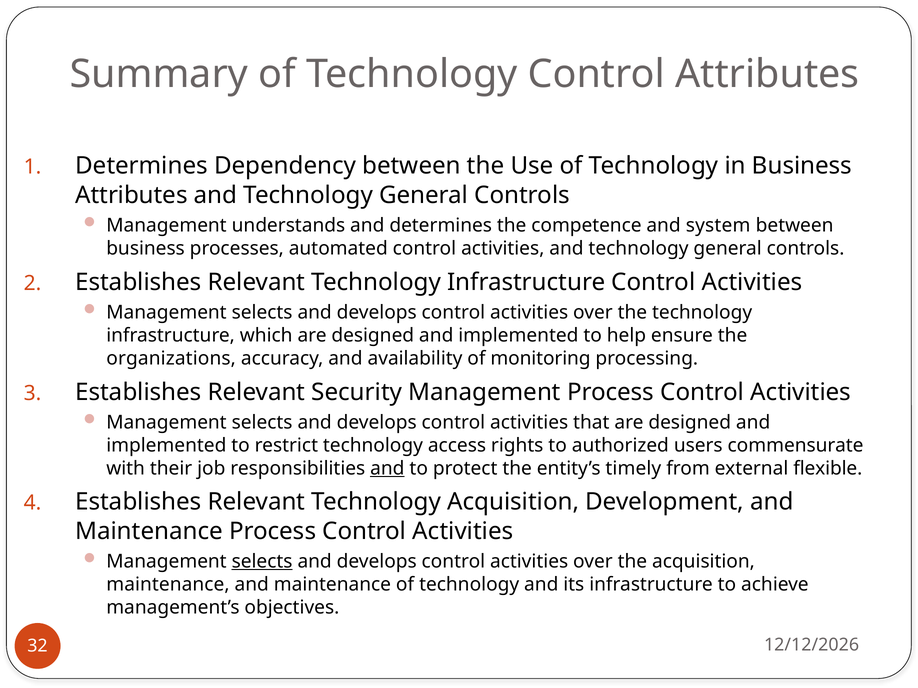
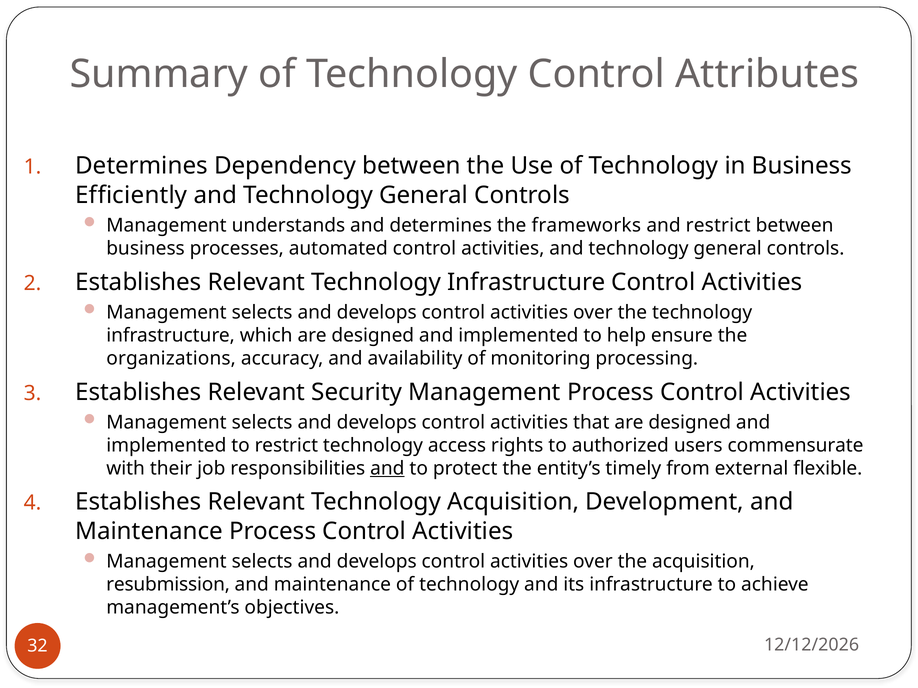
Attributes: Attributes -> Efficiently (131, 195)
competence: competence -> frameworks (586, 226)
and system: system -> restrict (718, 226)
selects underline: present -> none (262, 562)
maintenance: maintenance -> resubmission (168, 585)
